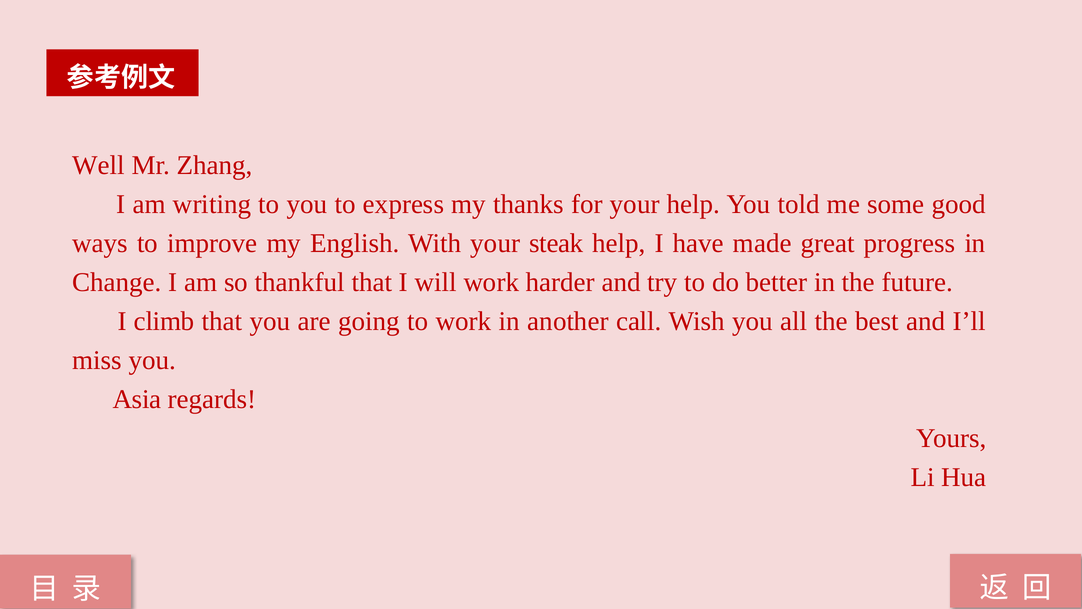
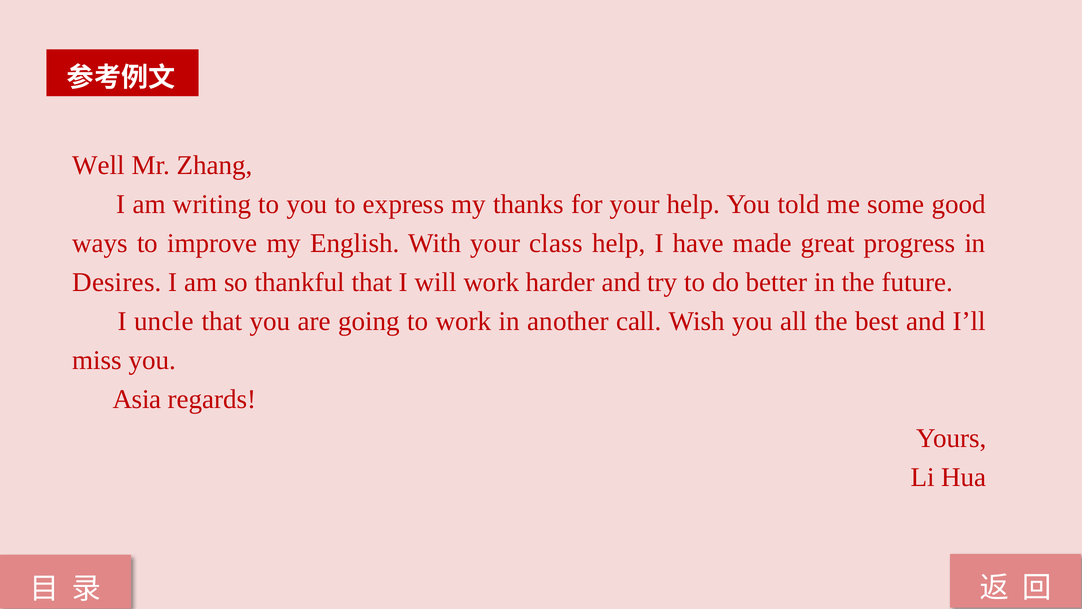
steak: steak -> class (556, 243)
Change: Change -> Desires (117, 282)
climb: climb -> uncle (164, 321)
